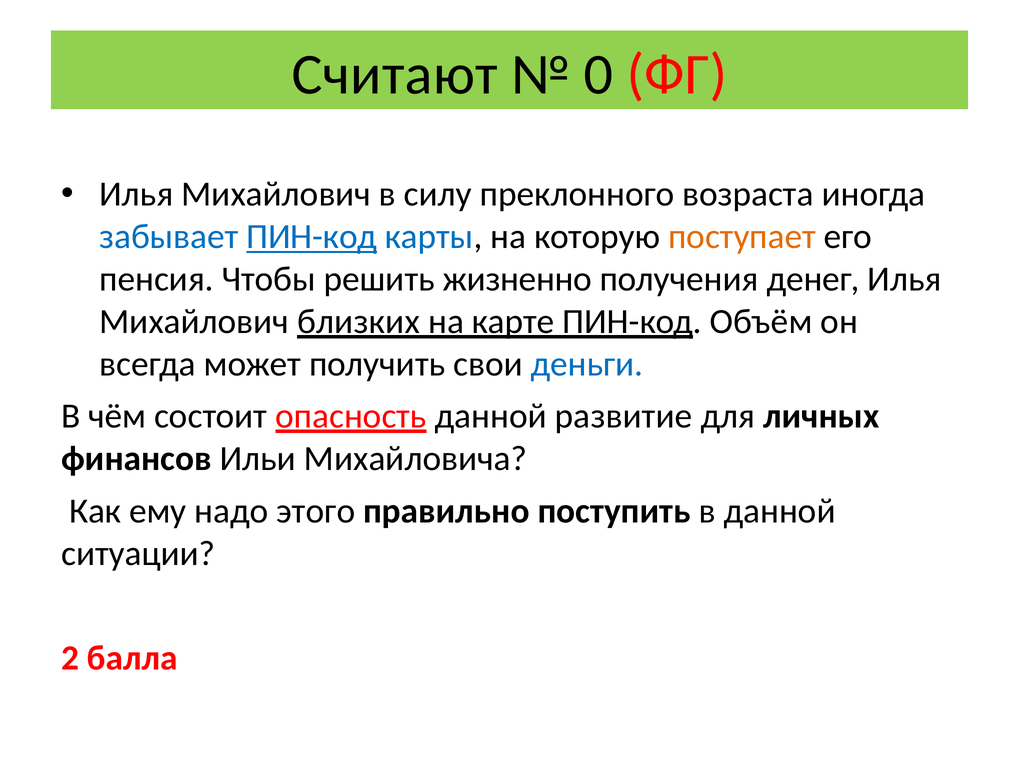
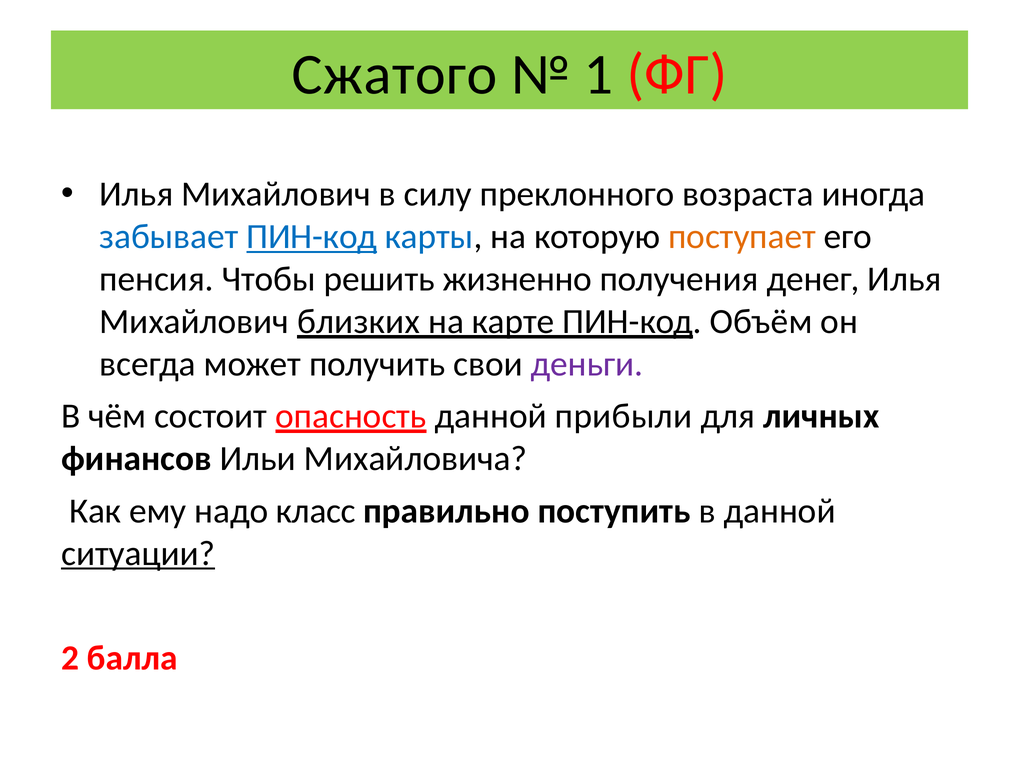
Считают: Считают -> Сжатого (395, 75)
0: 0 -> 1 (598, 75)
деньги colour: blue -> purple (587, 364)
развитие: развитие -> прибыли (624, 416)
этого: этого -> класс (316, 511)
ситуации underline: none -> present (138, 554)
